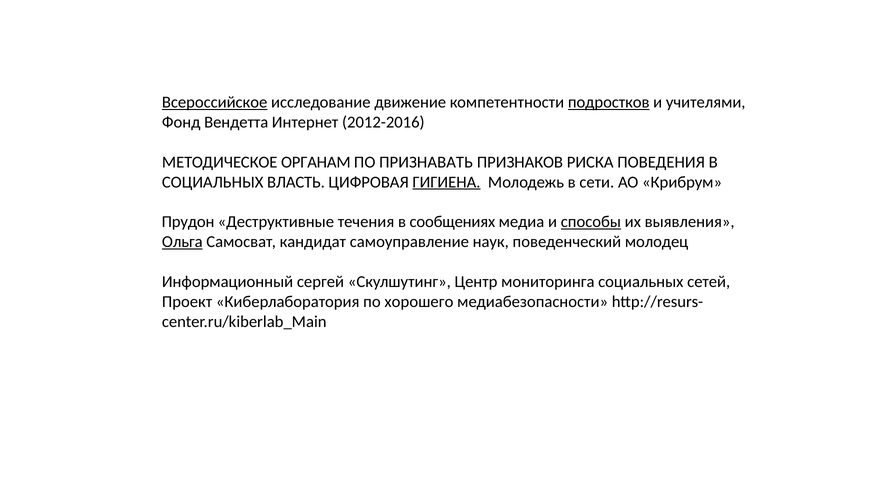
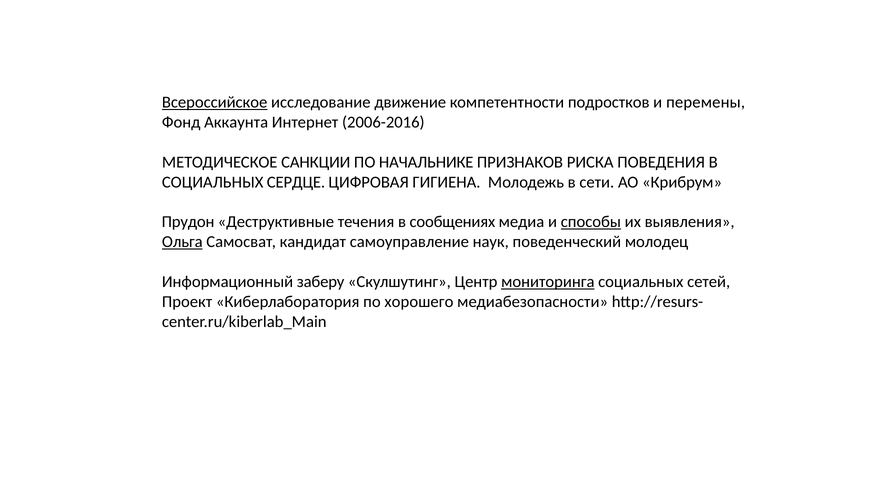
подростков underline: present -> none (609, 102)
учителями: учителями -> перемены (706, 102)
Вендетта: Вендетта -> Аккаунта (236, 122)
2012-2016: 2012-2016 -> 2006-2016 (383, 122)
ОРГАНАМ: ОРГАНАМ -> САНКЦИИ (316, 162)
ПРИЗНАВАТЬ: ПРИЗНАВАТЬ -> НАЧАЛЬНИКЕ (426, 162)
ВЛАСТЬ: ВЛАСТЬ -> СЕРДЦЕ (296, 182)
ГИГИЕНА underline: present -> none (447, 182)
сергей: сергей -> заберу (321, 282)
мониторинга underline: none -> present (548, 282)
